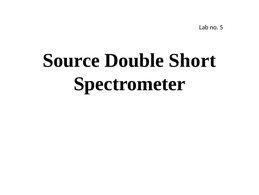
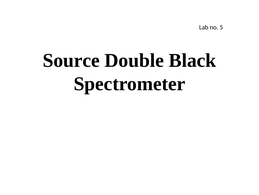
Short: Short -> Black (192, 60)
